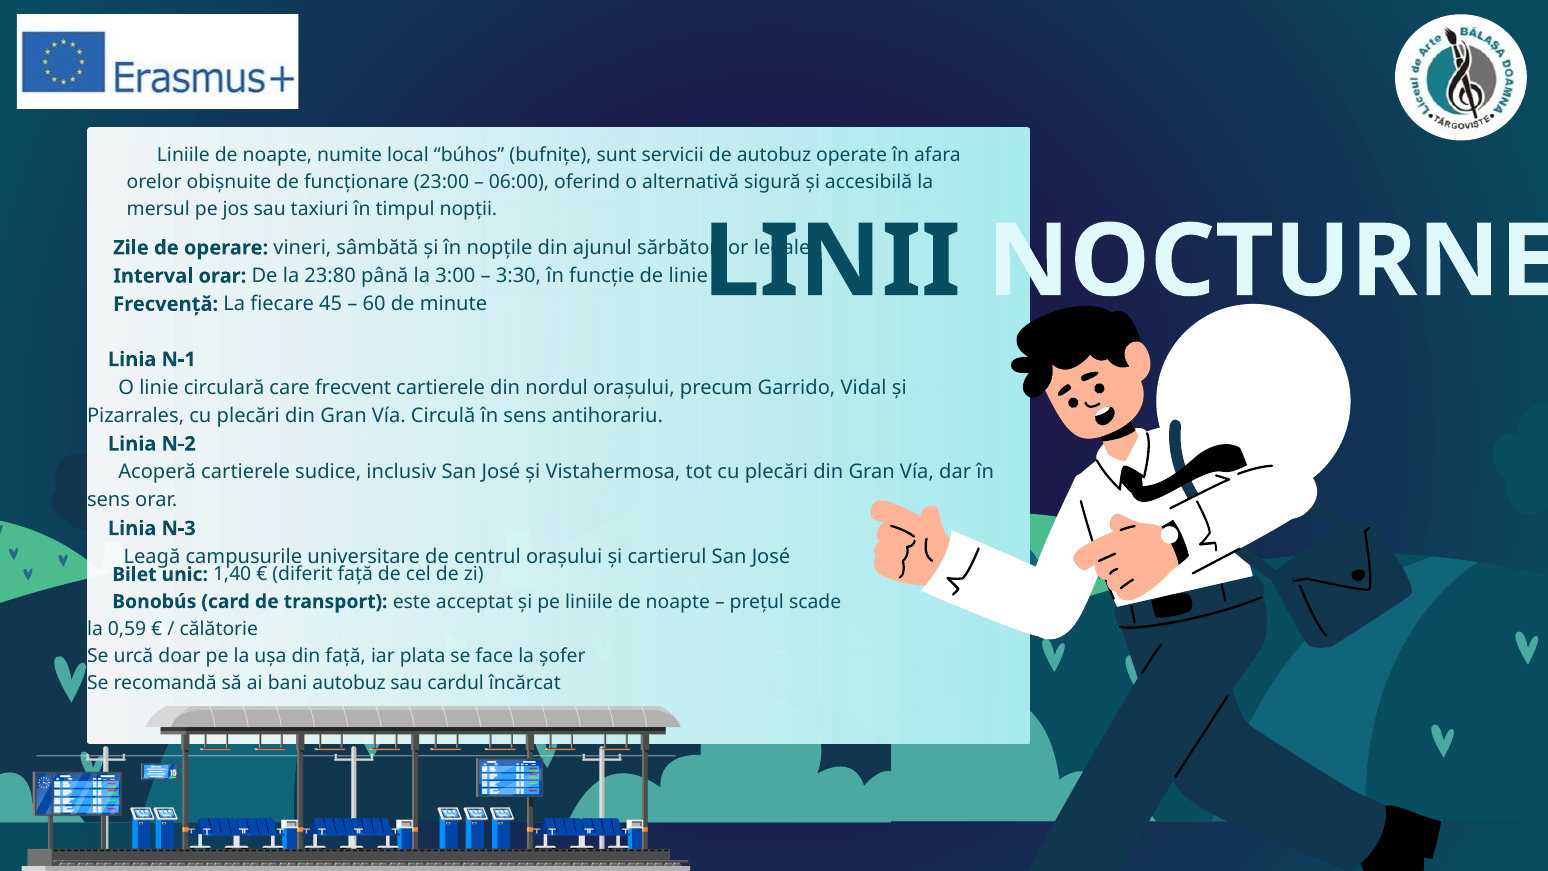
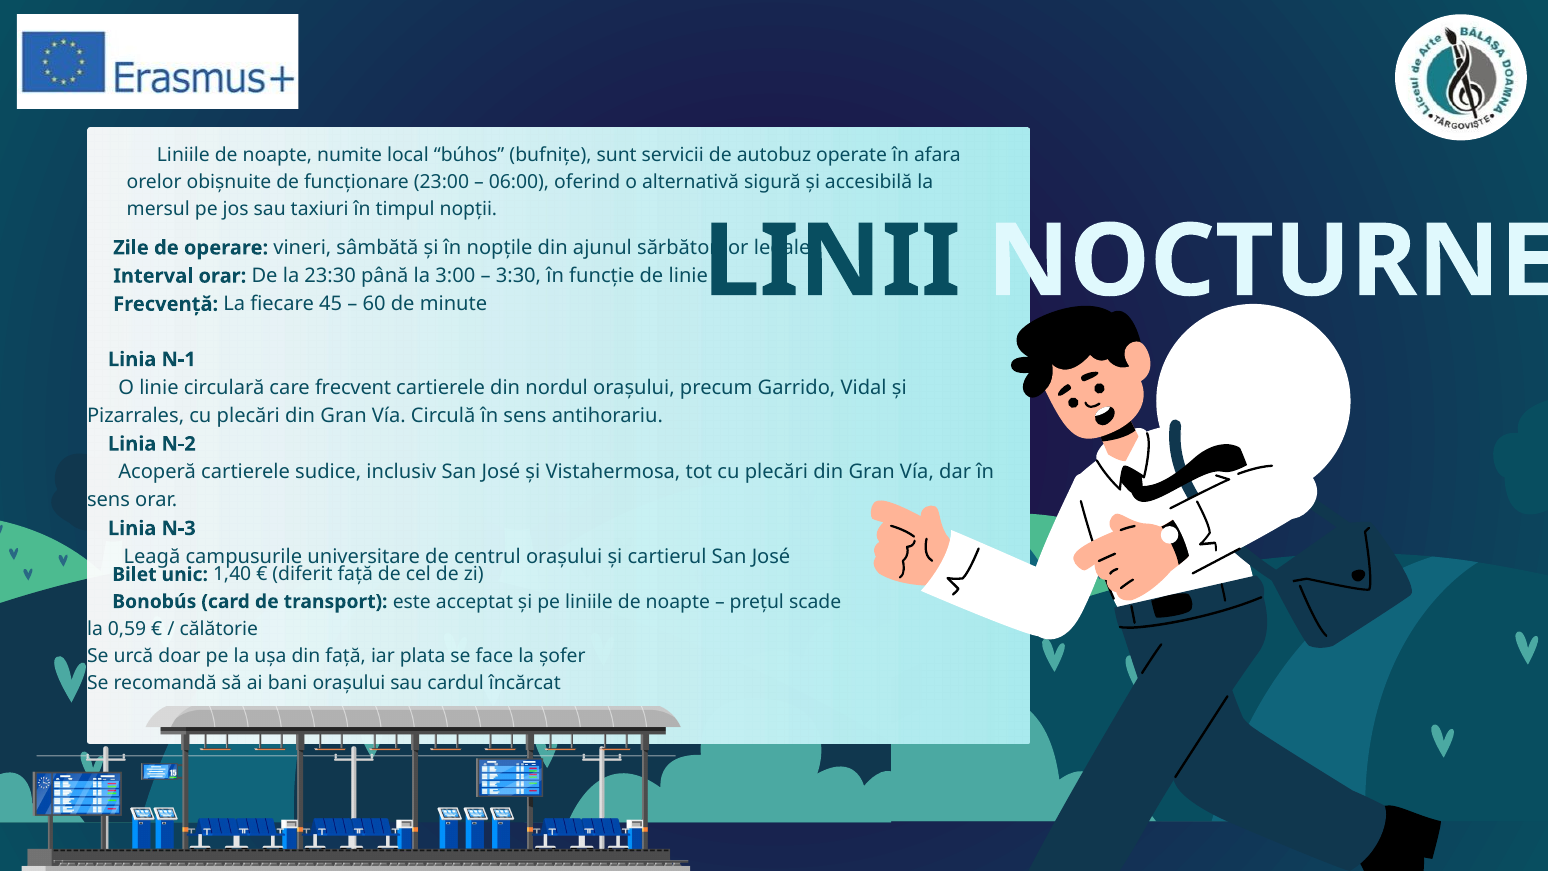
23:80: 23:80 -> 23:30 (330, 276)
bani autobuz: autobuz -> orașului (349, 683)
